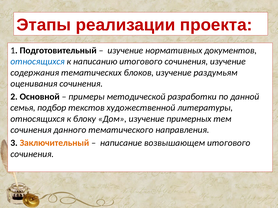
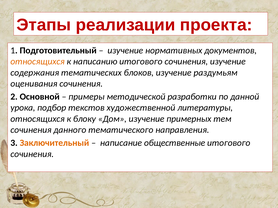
относящихся colour: blue -> orange (38, 62)
семья: семья -> урока (23, 108)
возвышающем: возвышающем -> общественные (175, 143)
